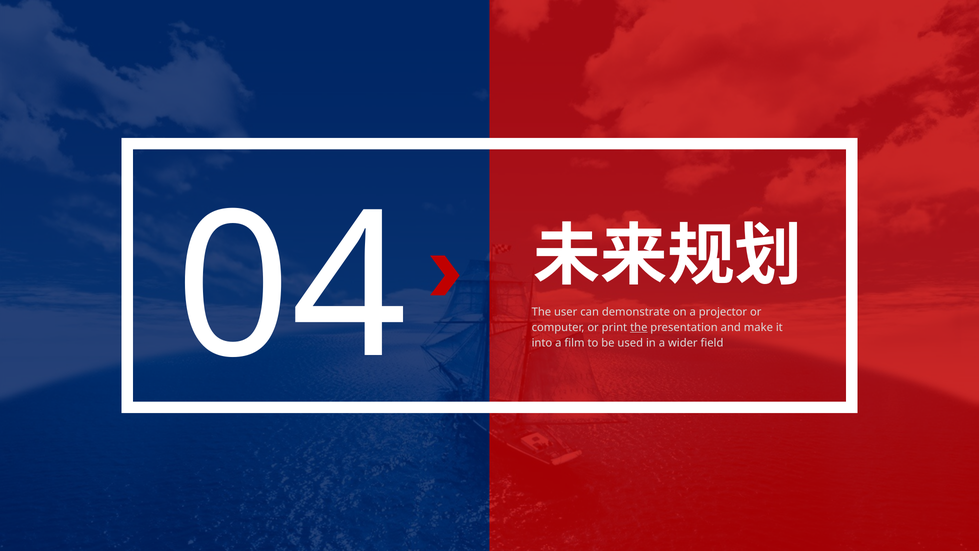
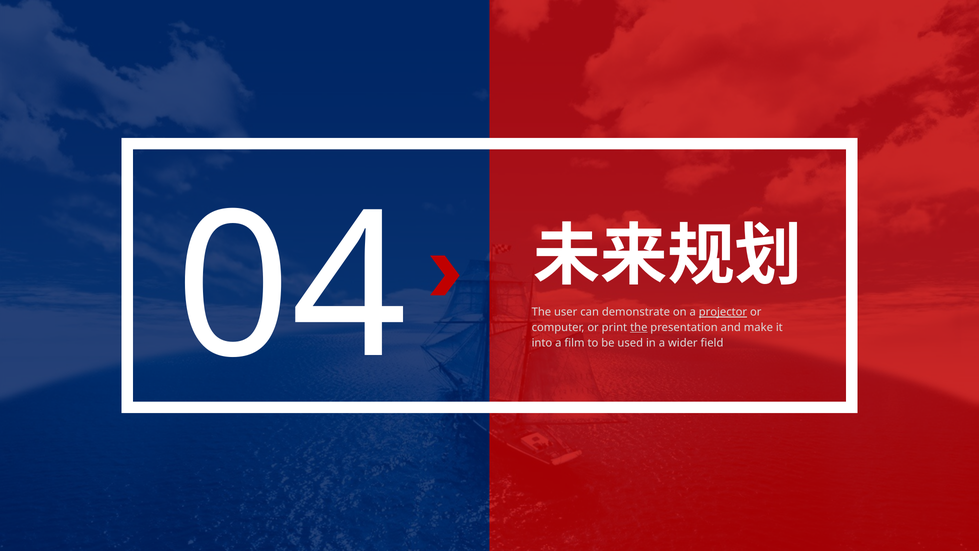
projector underline: none -> present (723, 312)
